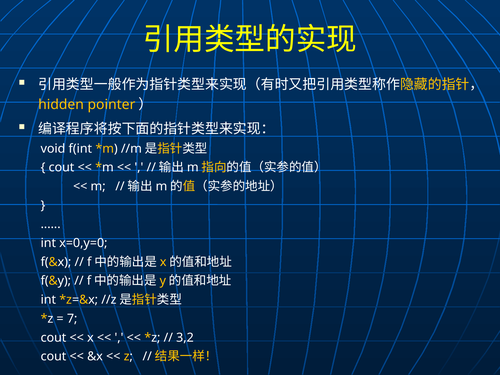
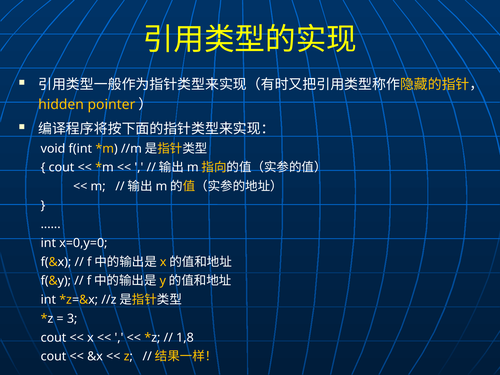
7: 7 -> 3 (72, 319)
3,2: 3,2 -> 1,8 (185, 338)
